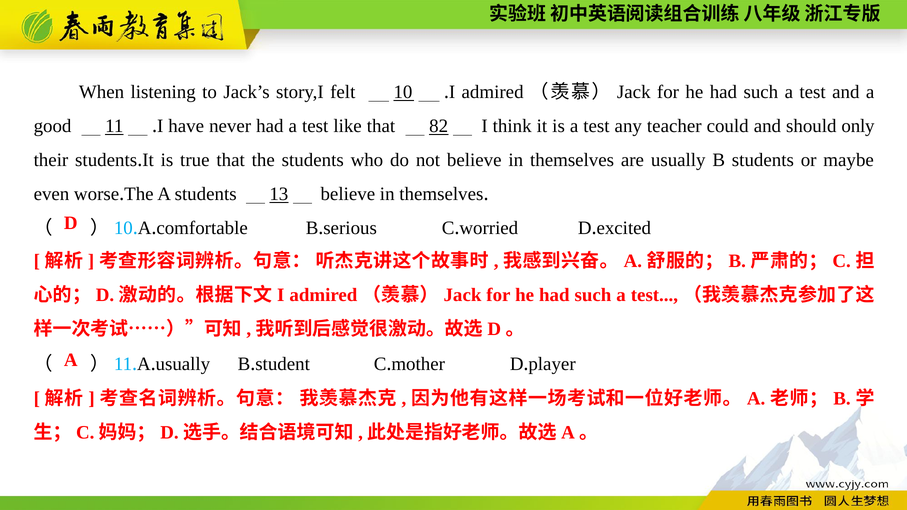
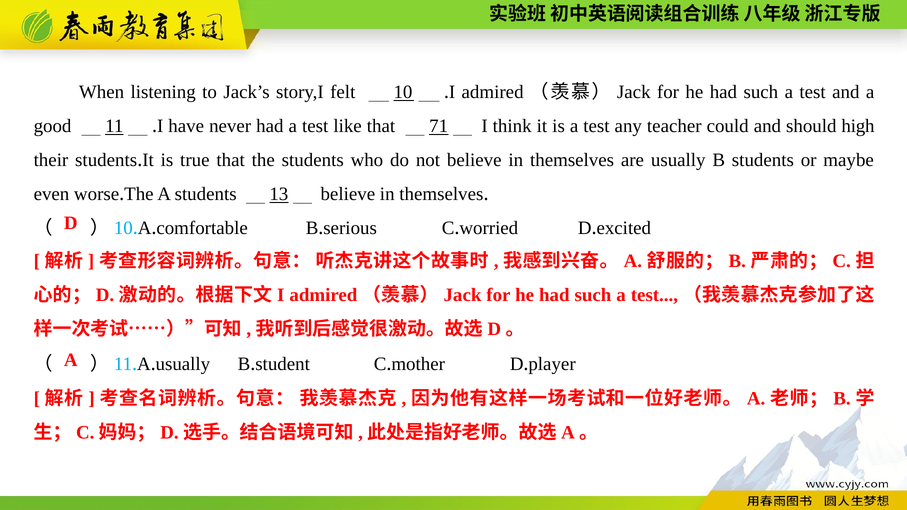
82: 82 -> 71 (439, 126)
only: only -> high (858, 126)
